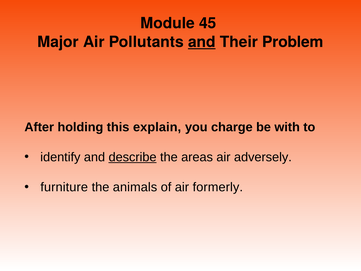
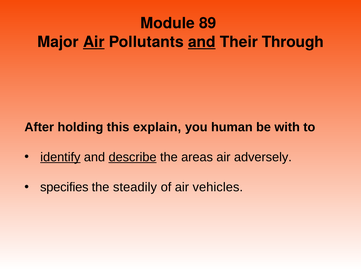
45: 45 -> 89 (208, 23)
Air underline: none -> present (94, 42)
Problem: Problem -> Through (293, 42)
charge: charge -> human (232, 127)
identify underline: none -> present (60, 157)
furniture: furniture -> specifies (64, 187)
animals: animals -> steadily (135, 187)
formerly: formerly -> vehicles (218, 187)
